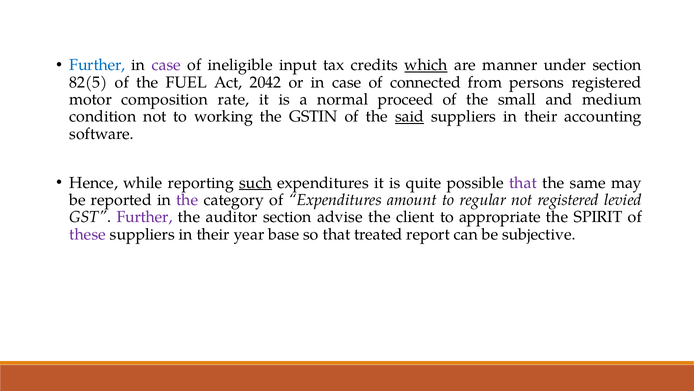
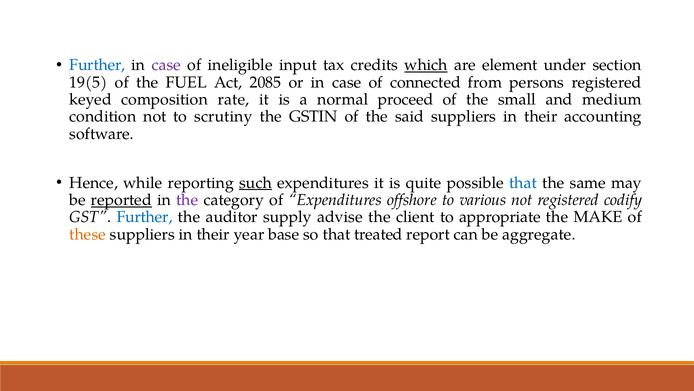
manner: manner -> element (510, 65)
82(5: 82(5 -> 19(5 (88, 82)
2042: 2042 -> 2085 (265, 82)
motor: motor -> keyed (91, 99)
working: working -> scrutiny (223, 117)
said underline: present -> none (410, 117)
that colour: purple -> blue (523, 182)
reported underline: none -> present (121, 200)
amount: amount -> offshore (412, 200)
regular: regular -> various (483, 200)
levied: levied -> codify (623, 200)
Further colour: purple -> blue (145, 217)
auditor section: section -> supply (287, 217)
SPIRIT: SPIRIT -> MAKE (598, 217)
these colour: purple -> orange (88, 234)
subjective: subjective -> aggregate (539, 234)
